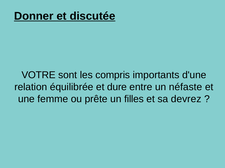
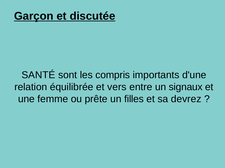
Donner: Donner -> Garçon (34, 16)
VOTRE: VOTRE -> SANTÉ (38, 75)
dure: dure -> vers (117, 87)
néfaste: néfaste -> signaux (186, 87)
